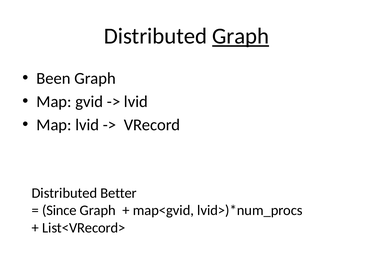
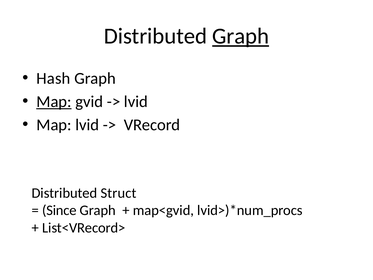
Been: Been -> Hash (53, 78)
Map underline: none -> present (54, 101)
Better: Better -> Struct (118, 193)
